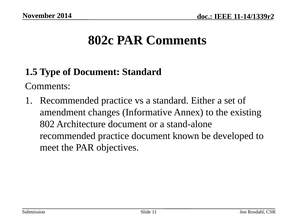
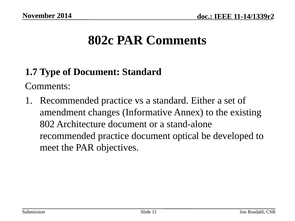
1.5: 1.5 -> 1.7 (31, 72)
known: known -> optical (186, 136)
